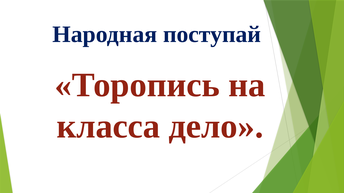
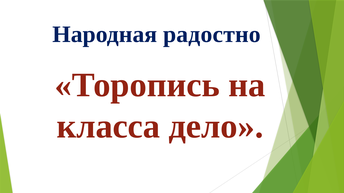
поступай: поступай -> радостно (212, 34)
